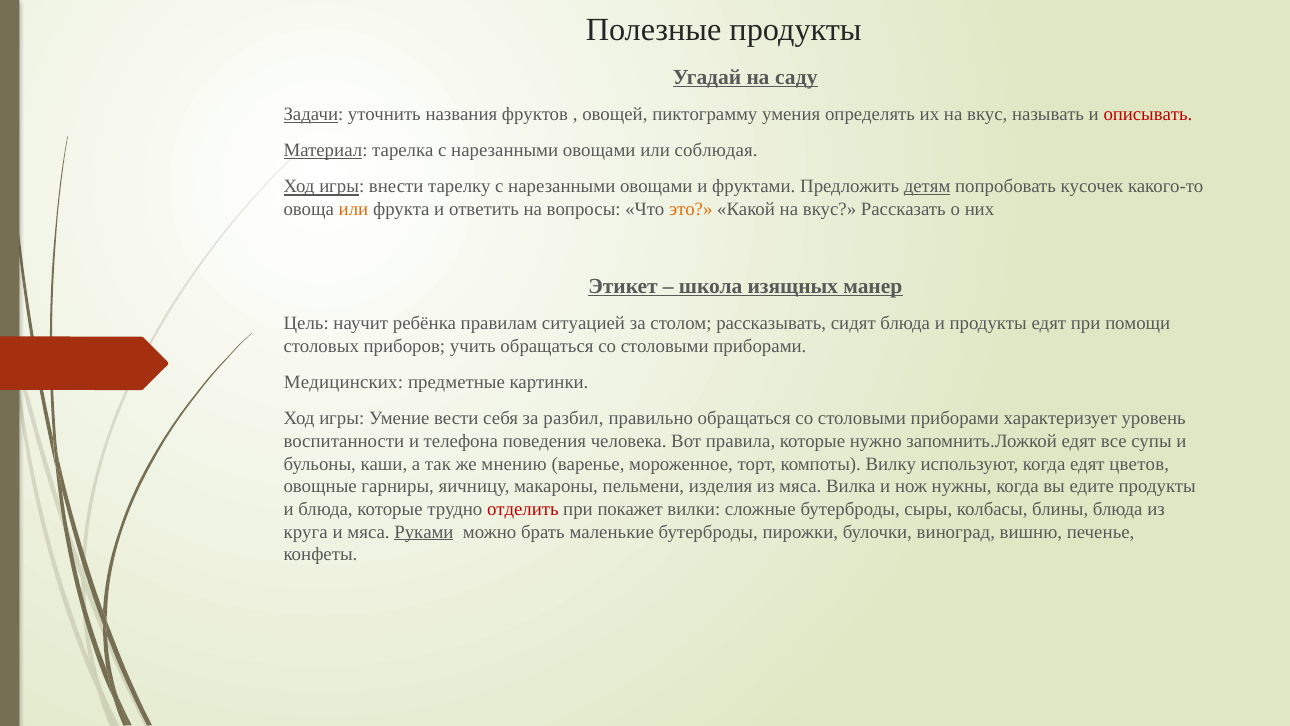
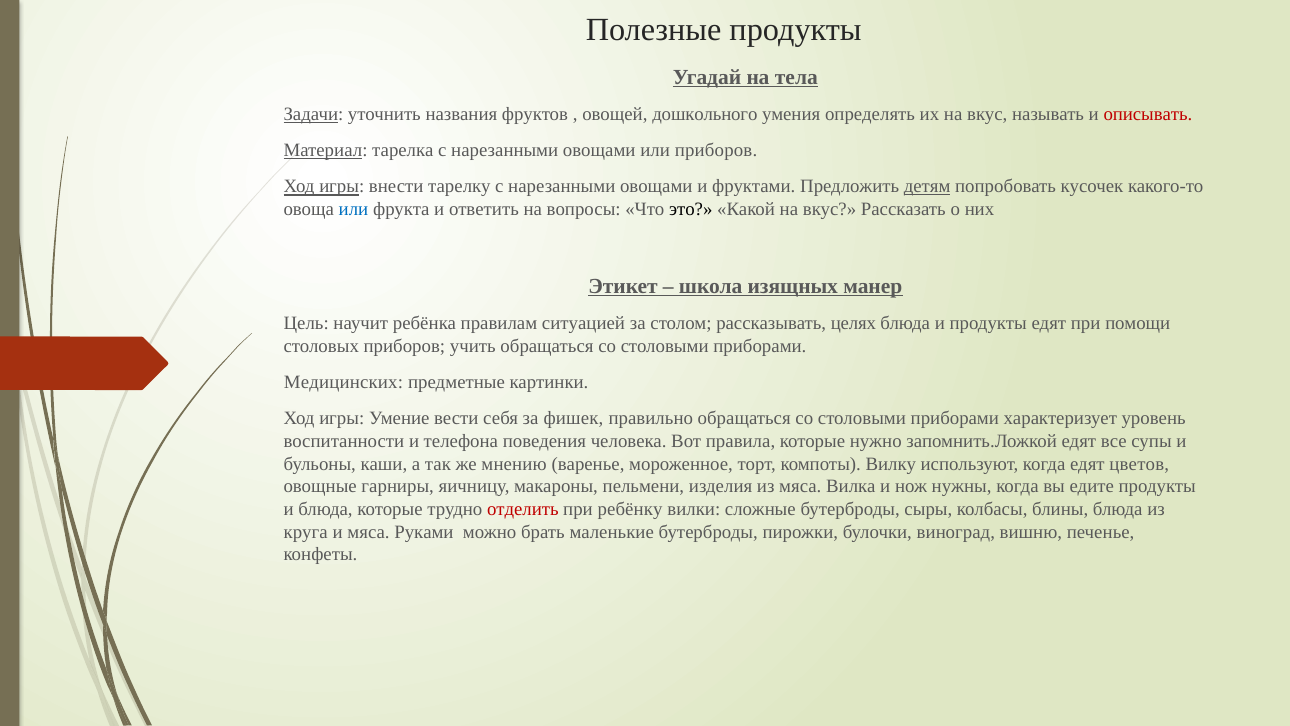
саду: саду -> тела (796, 77)
пиктограмму: пиктограмму -> дошкольного (705, 114)
или соблюдая: соблюдая -> приборов (716, 150)
или colour: orange -> blue (353, 209)
это colour: orange -> black (691, 209)
сидят: сидят -> целях (853, 324)
разбил: разбил -> фишек (574, 418)
покажет: покажет -> ребёнку (630, 509)
Руками underline: present -> none (424, 532)
